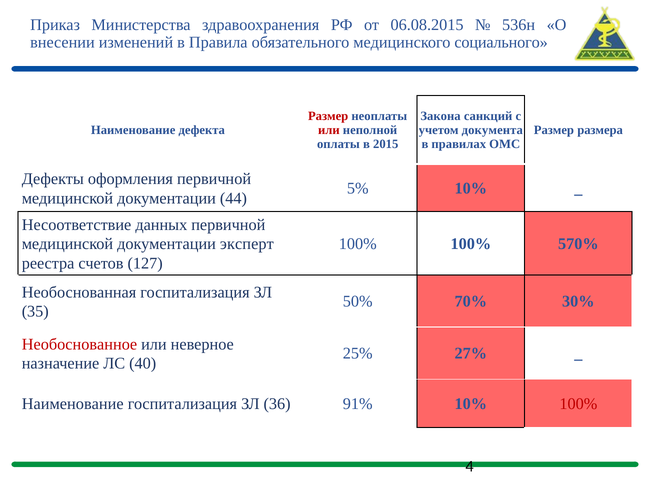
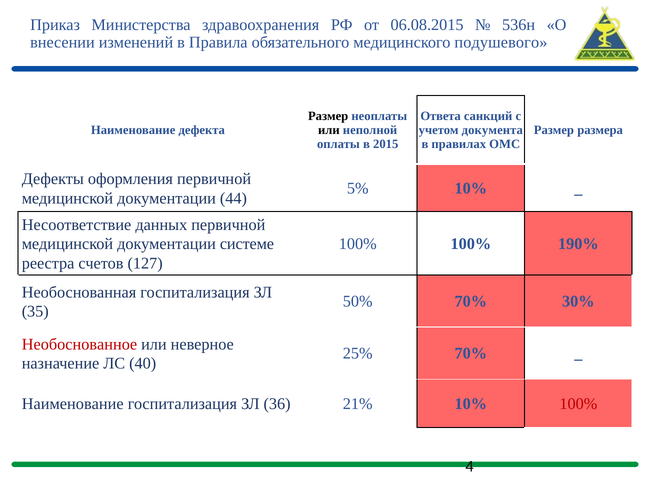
социального: социального -> подушевого (501, 42)
Размер colour: red -> black (328, 116)
Закона: Закона -> Ответа (441, 116)
или colour: red -> black (329, 130)
570%: 570% -> 190% (578, 243)
эксперт: эксперт -> системе (247, 244)
25% 27%: 27% -> 70% (471, 353)
91%: 91% -> 21% (358, 403)
